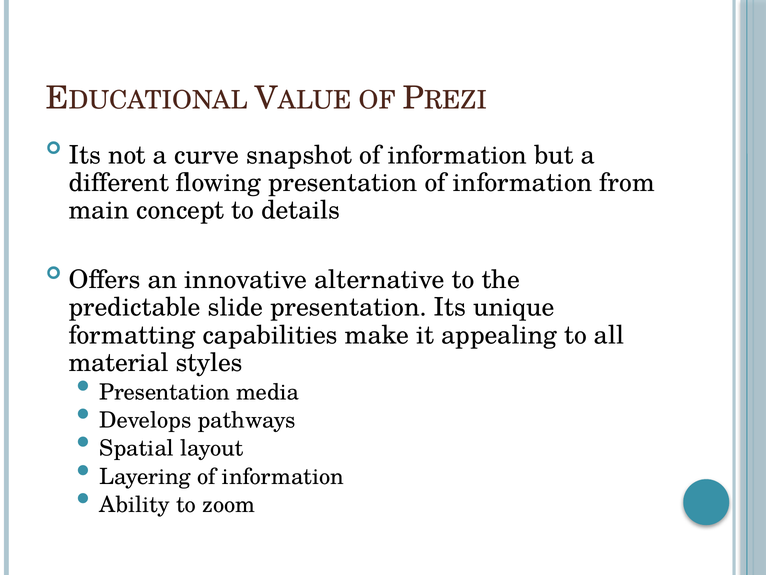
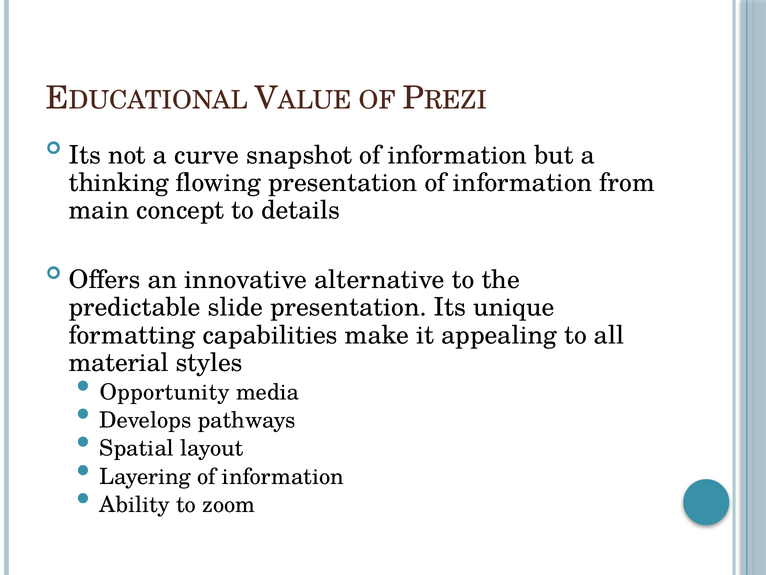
different: different -> thinking (119, 182)
Presentation: Presentation -> Opportunity (165, 392)
